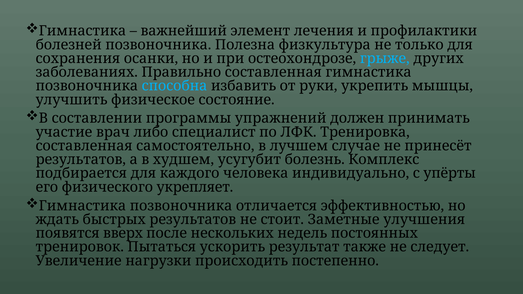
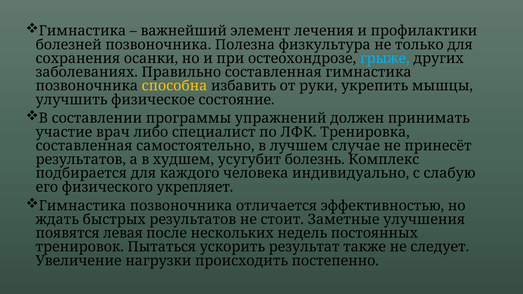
способна colour: light blue -> yellow (174, 86)
упёрты: упёрты -> слабую (450, 173)
вверх: вверх -> левая (123, 233)
